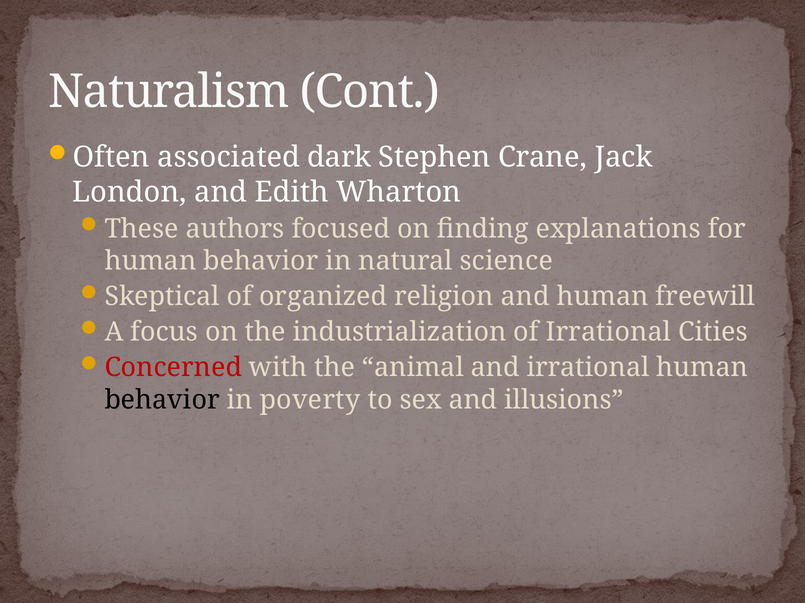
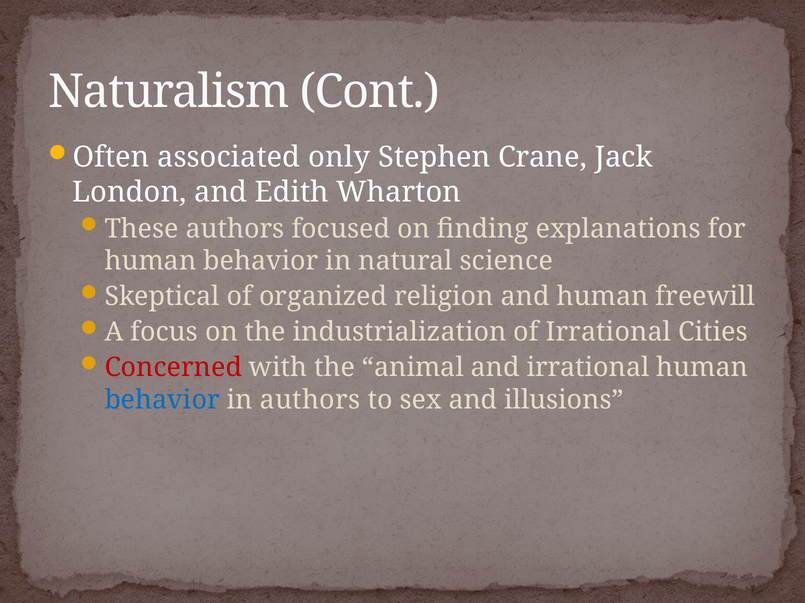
dark: dark -> only (339, 158)
behavior colour: black -> blue (162, 400)
in poverty: poverty -> authors (310, 400)
